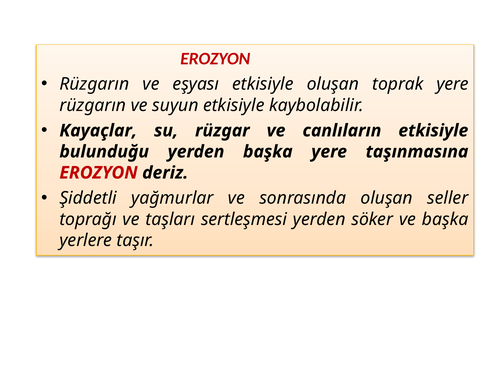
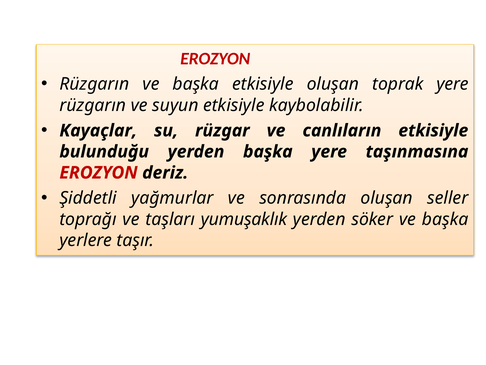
Rüzgarın ve eşyası: eşyası -> başka (196, 84)
sertleşmesi: sertleşmesi -> yumuşaklık (244, 219)
